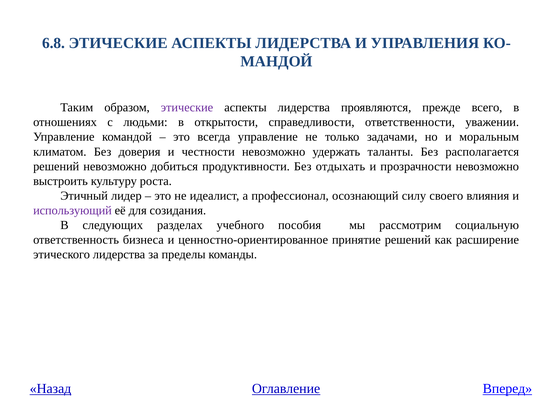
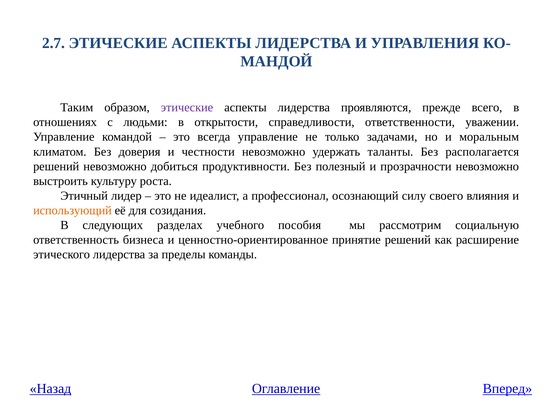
6.8: 6.8 -> 2.7 (54, 43)
отдыхать: отдыхать -> полезный (341, 167)
использующий colour: purple -> orange (72, 211)
